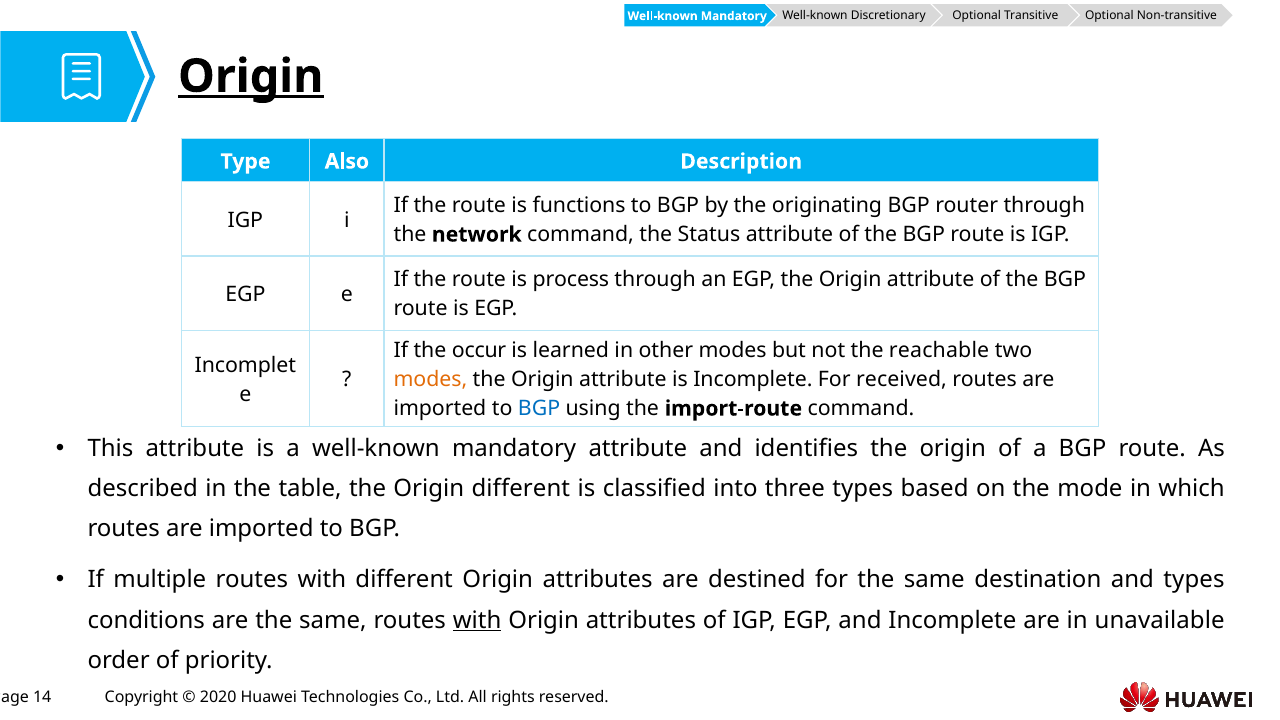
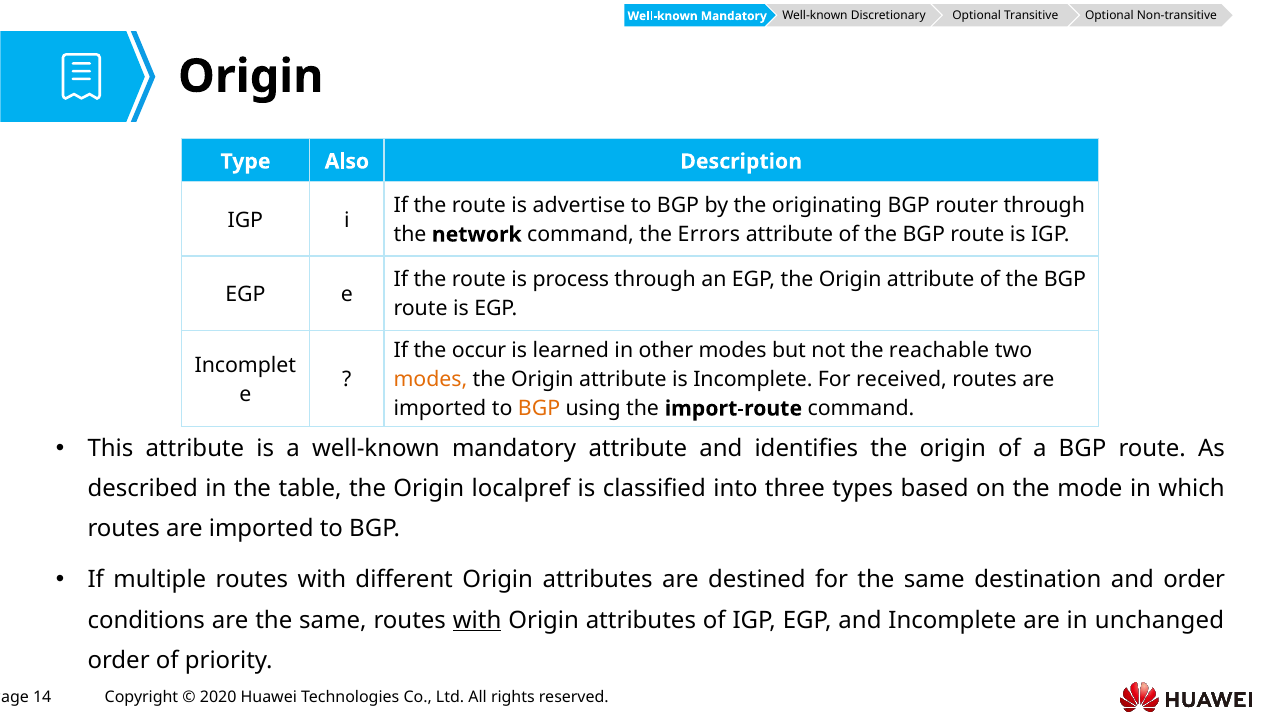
Origin underline: present -> none (251, 76)
functions: functions -> advertise (579, 206)
Status: Status -> Errors (709, 235)
BGP colour: blue -> orange (539, 409)
Origin different: different -> localpref (521, 489)
and types: types -> order (1194, 580)
unavailable: unavailable -> unchanged (1160, 620)
